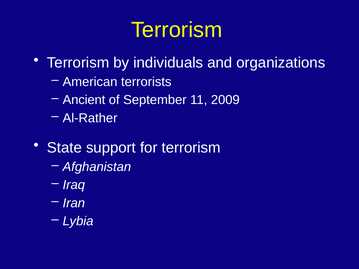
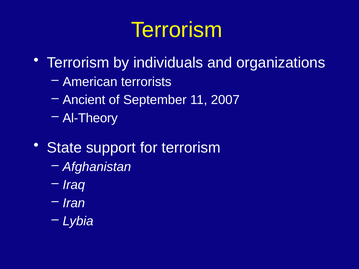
2009: 2009 -> 2007 (225, 100)
Al-Rather: Al-Rather -> Al-Theory (90, 118)
